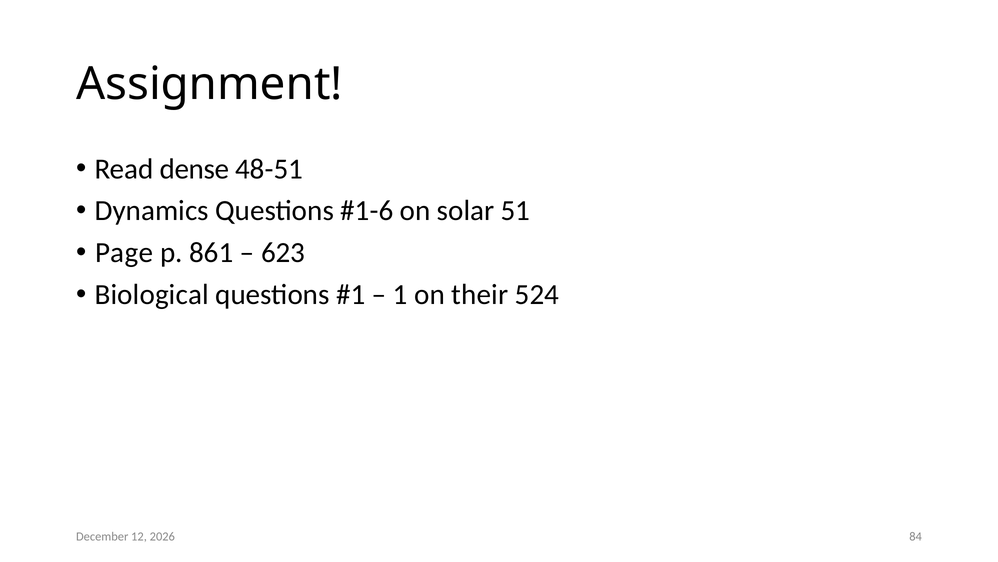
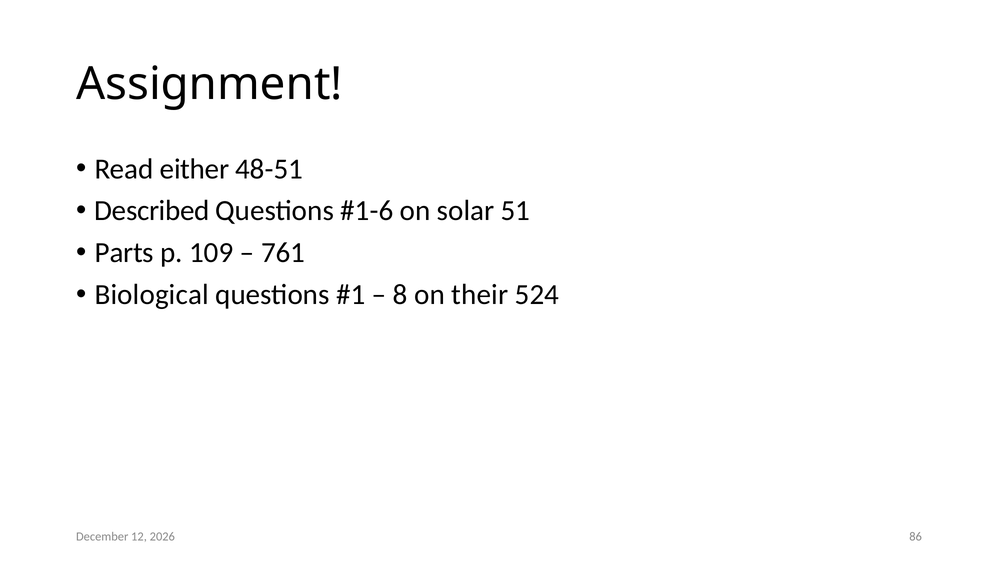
dense: dense -> either (195, 169)
Dynamics: Dynamics -> Described (152, 211)
Page: Page -> Parts (124, 252)
861: 861 -> 109 (211, 252)
623: 623 -> 761 (283, 252)
1: 1 -> 8 (400, 294)
84: 84 -> 86 (916, 536)
